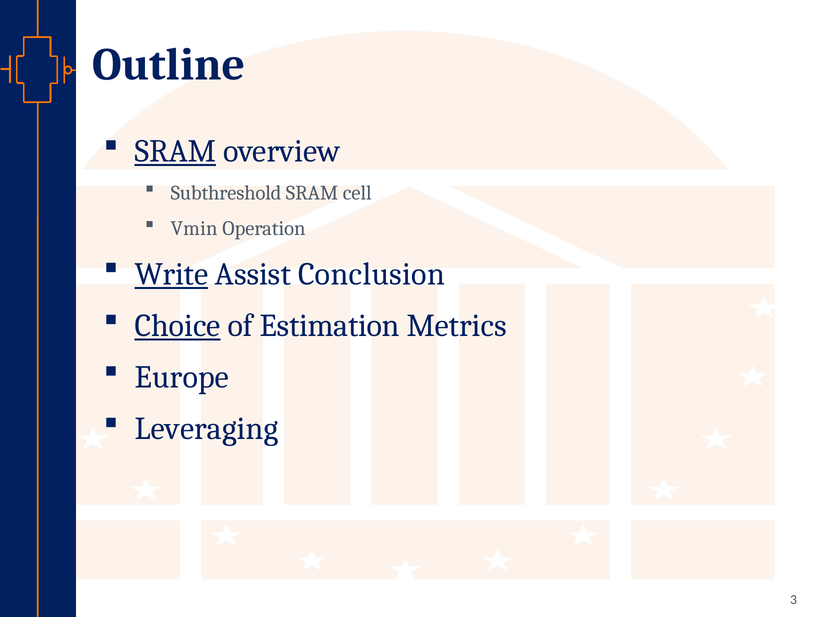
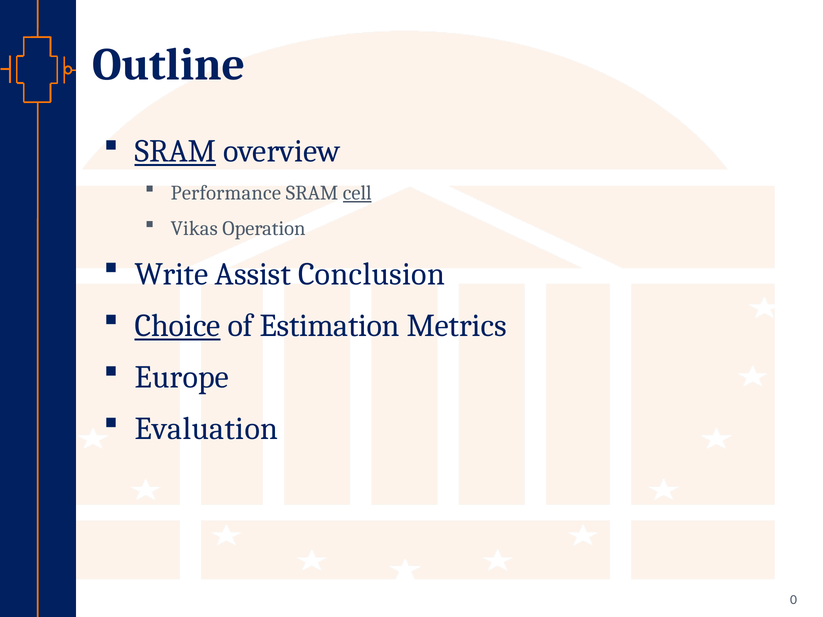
Subthreshold: Subthreshold -> Performance (226, 193)
cell underline: none -> present (357, 193)
Vmin: Vmin -> Vikas (194, 229)
Write underline: present -> none (171, 274)
Leveraging: Leveraging -> Evaluation (206, 429)
3: 3 -> 0 (794, 600)
